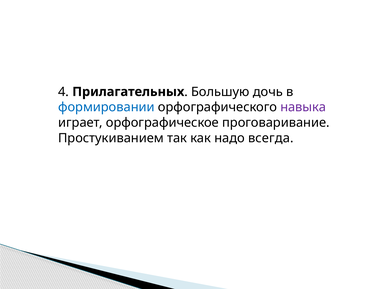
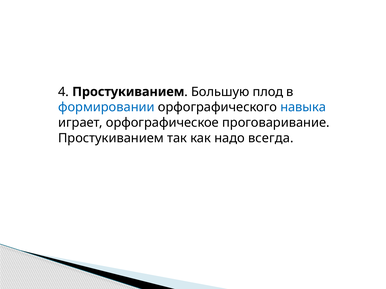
4 Прилагательных: Прилагательных -> Простукиванием (128, 92)
дочь: дочь -> плод (268, 92)
навыка colour: purple -> blue (303, 107)
